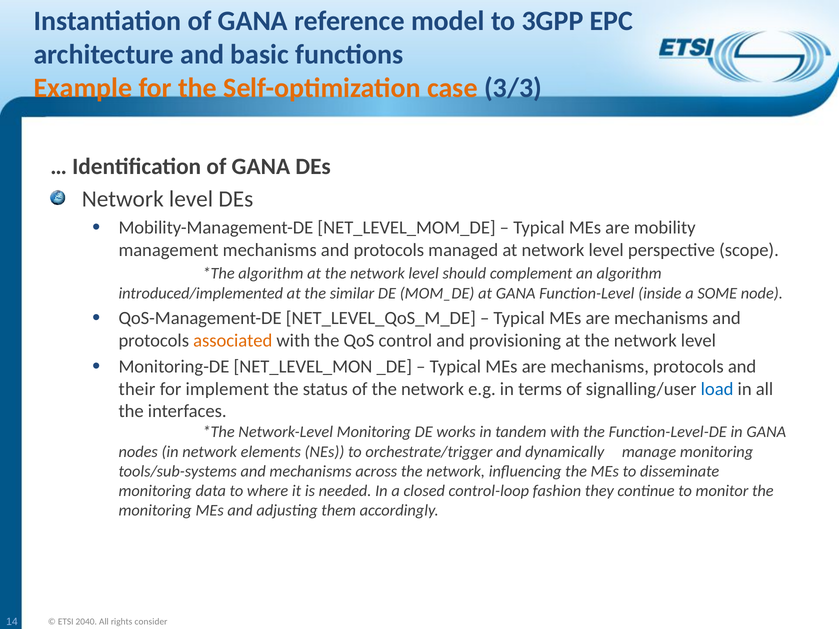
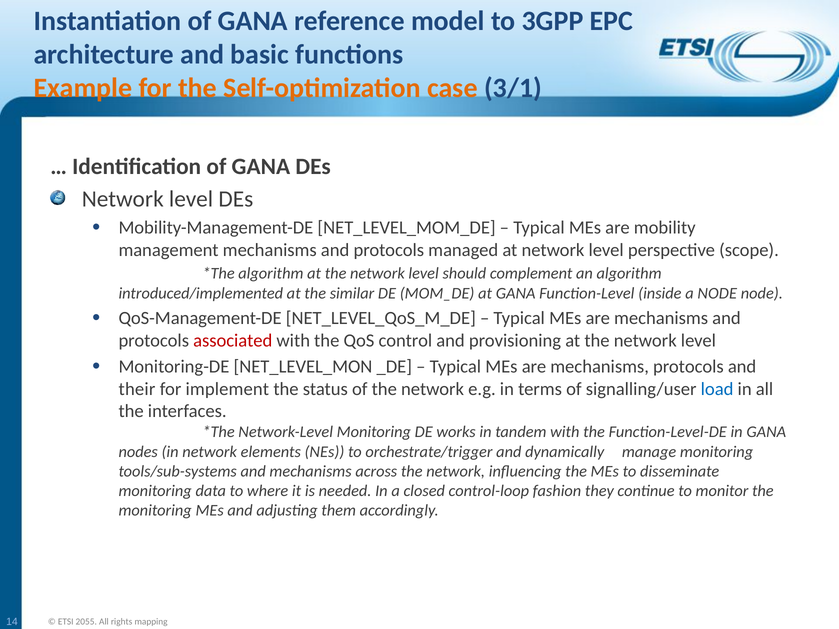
3/3: 3/3 -> 3/1 (513, 88)
a SOME: SOME -> NODE (717, 293)
associated colour: orange -> red (233, 341)
2040: 2040 -> 2055 (86, 622)
consider: consider -> mapping (151, 622)
